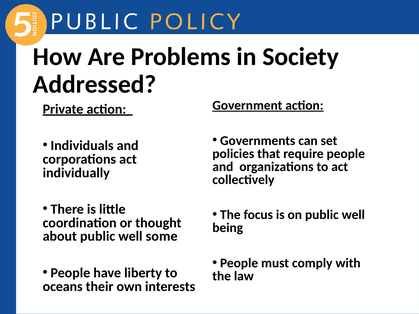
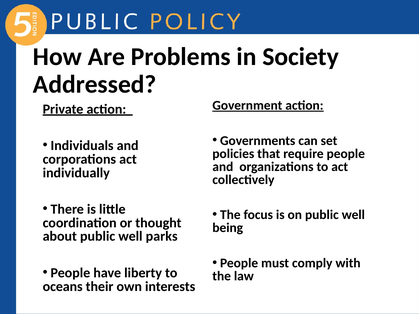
some: some -> parks (162, 237)
